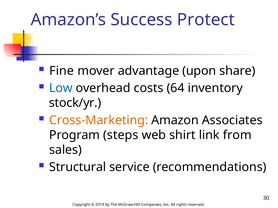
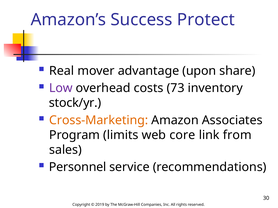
Fine: Fine -> Real (62, 71)
Low colour: blue -> purple (61, 88)
64: 64 -> 73 (176, 88)
steps: steps -> limits (121, 135)
shirt: shirt -> core (182, 135)
Structural: Structural -> Personnel (78, 167)
